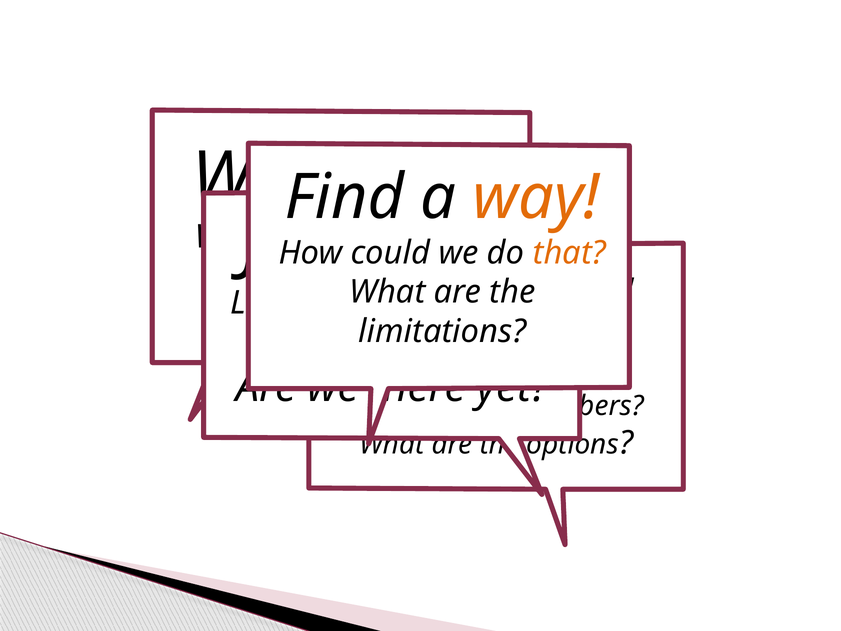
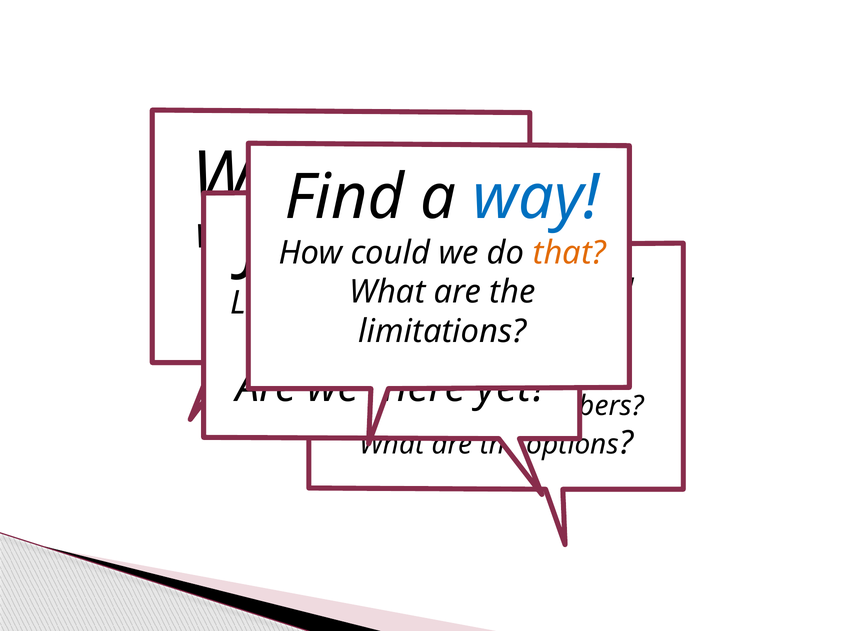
way colour: orange -> blue (536, 197)
